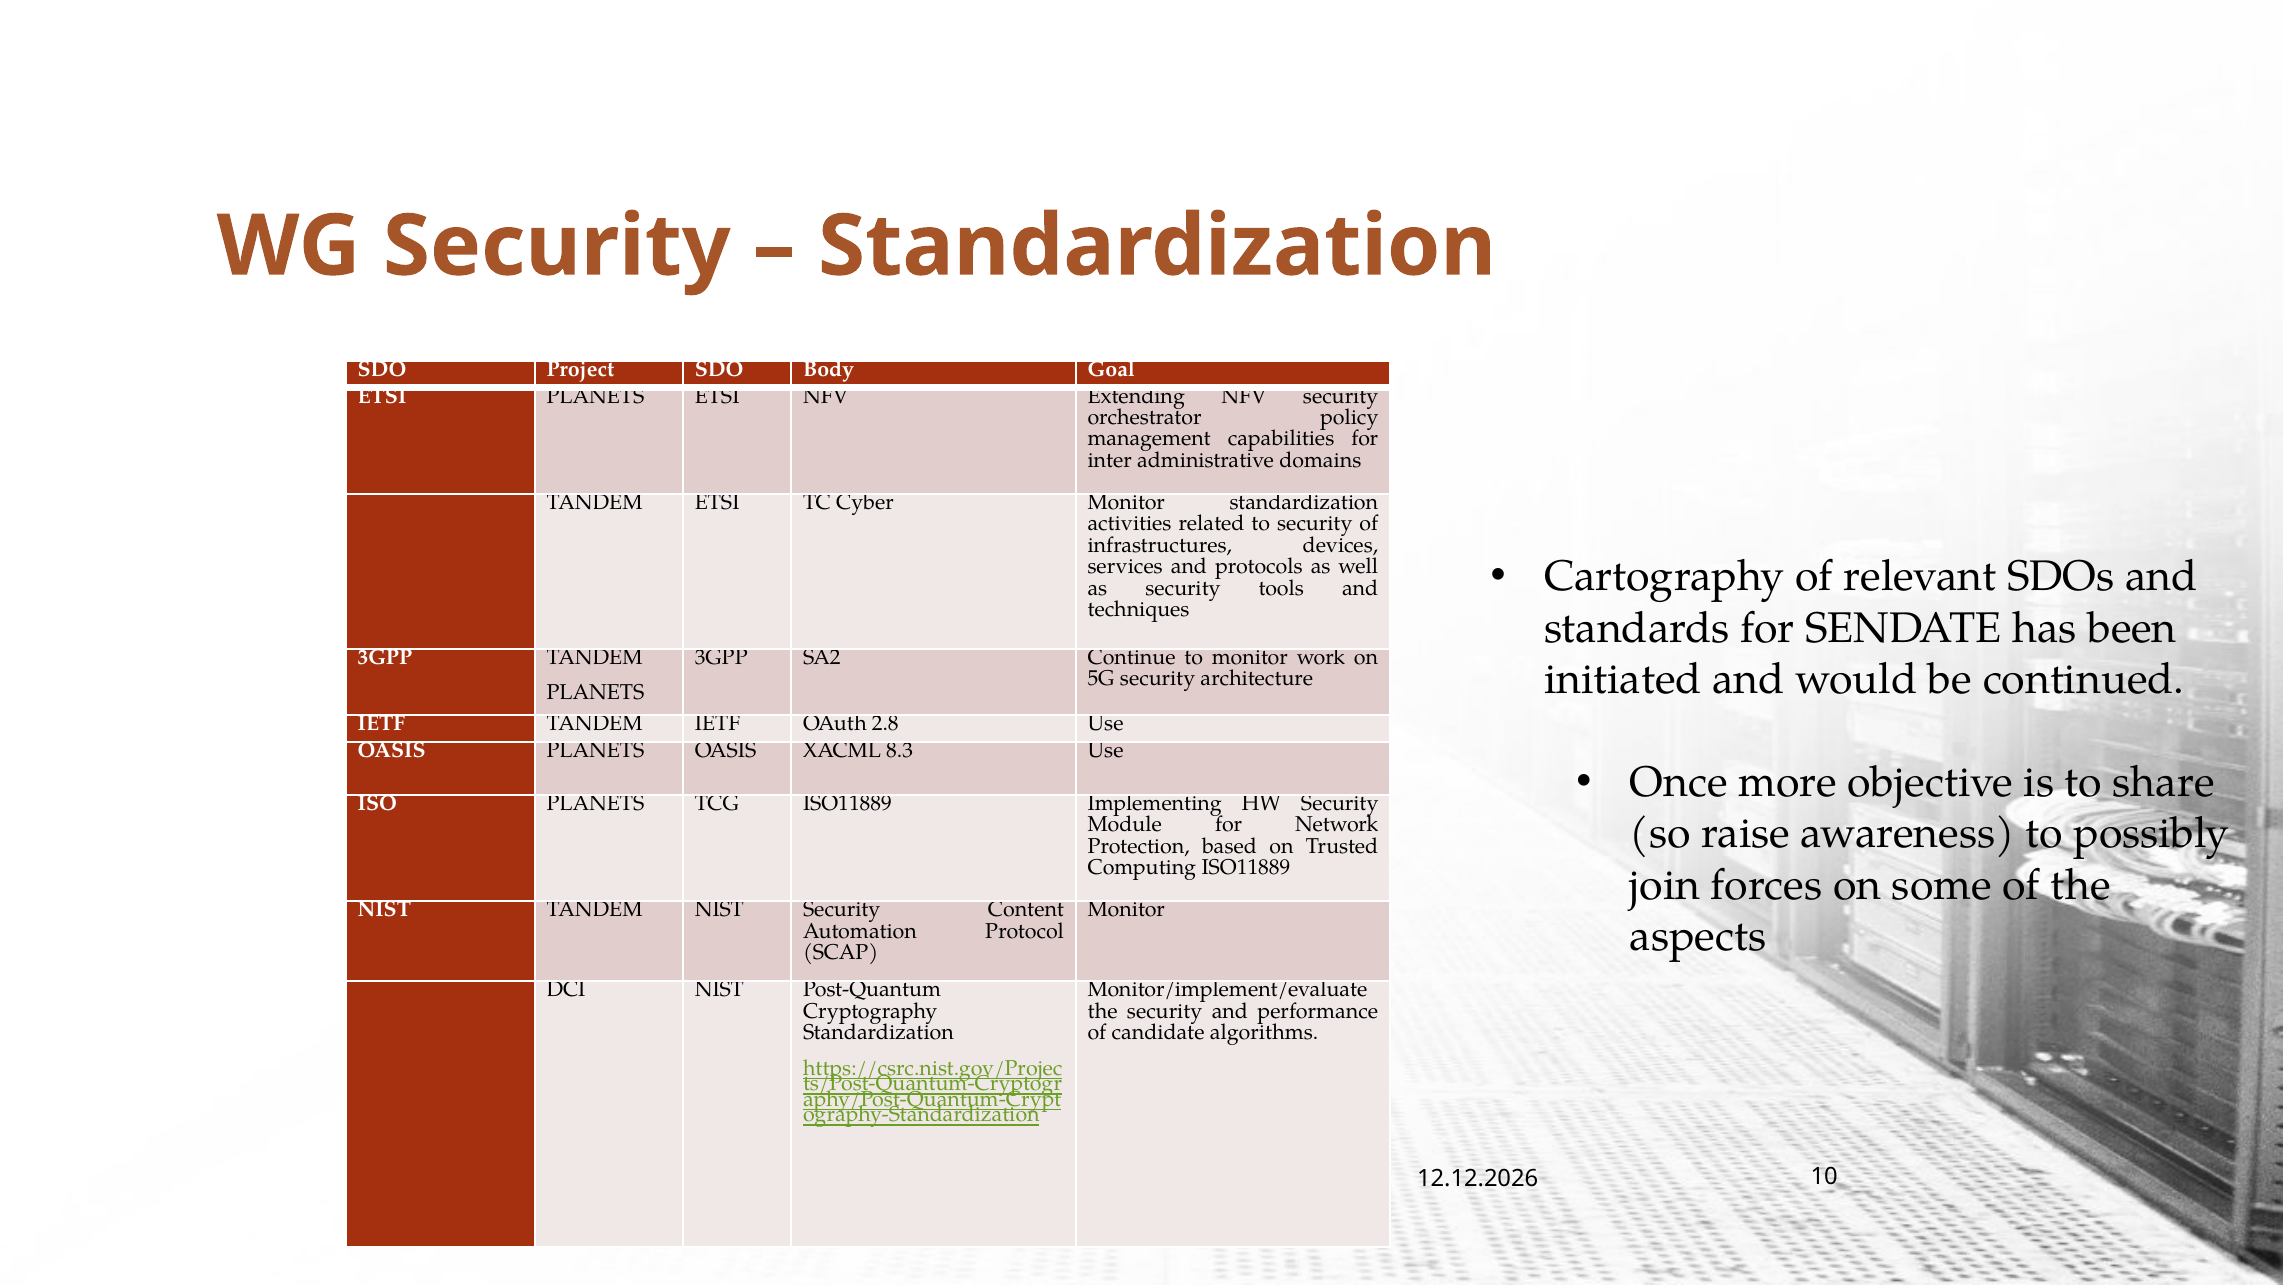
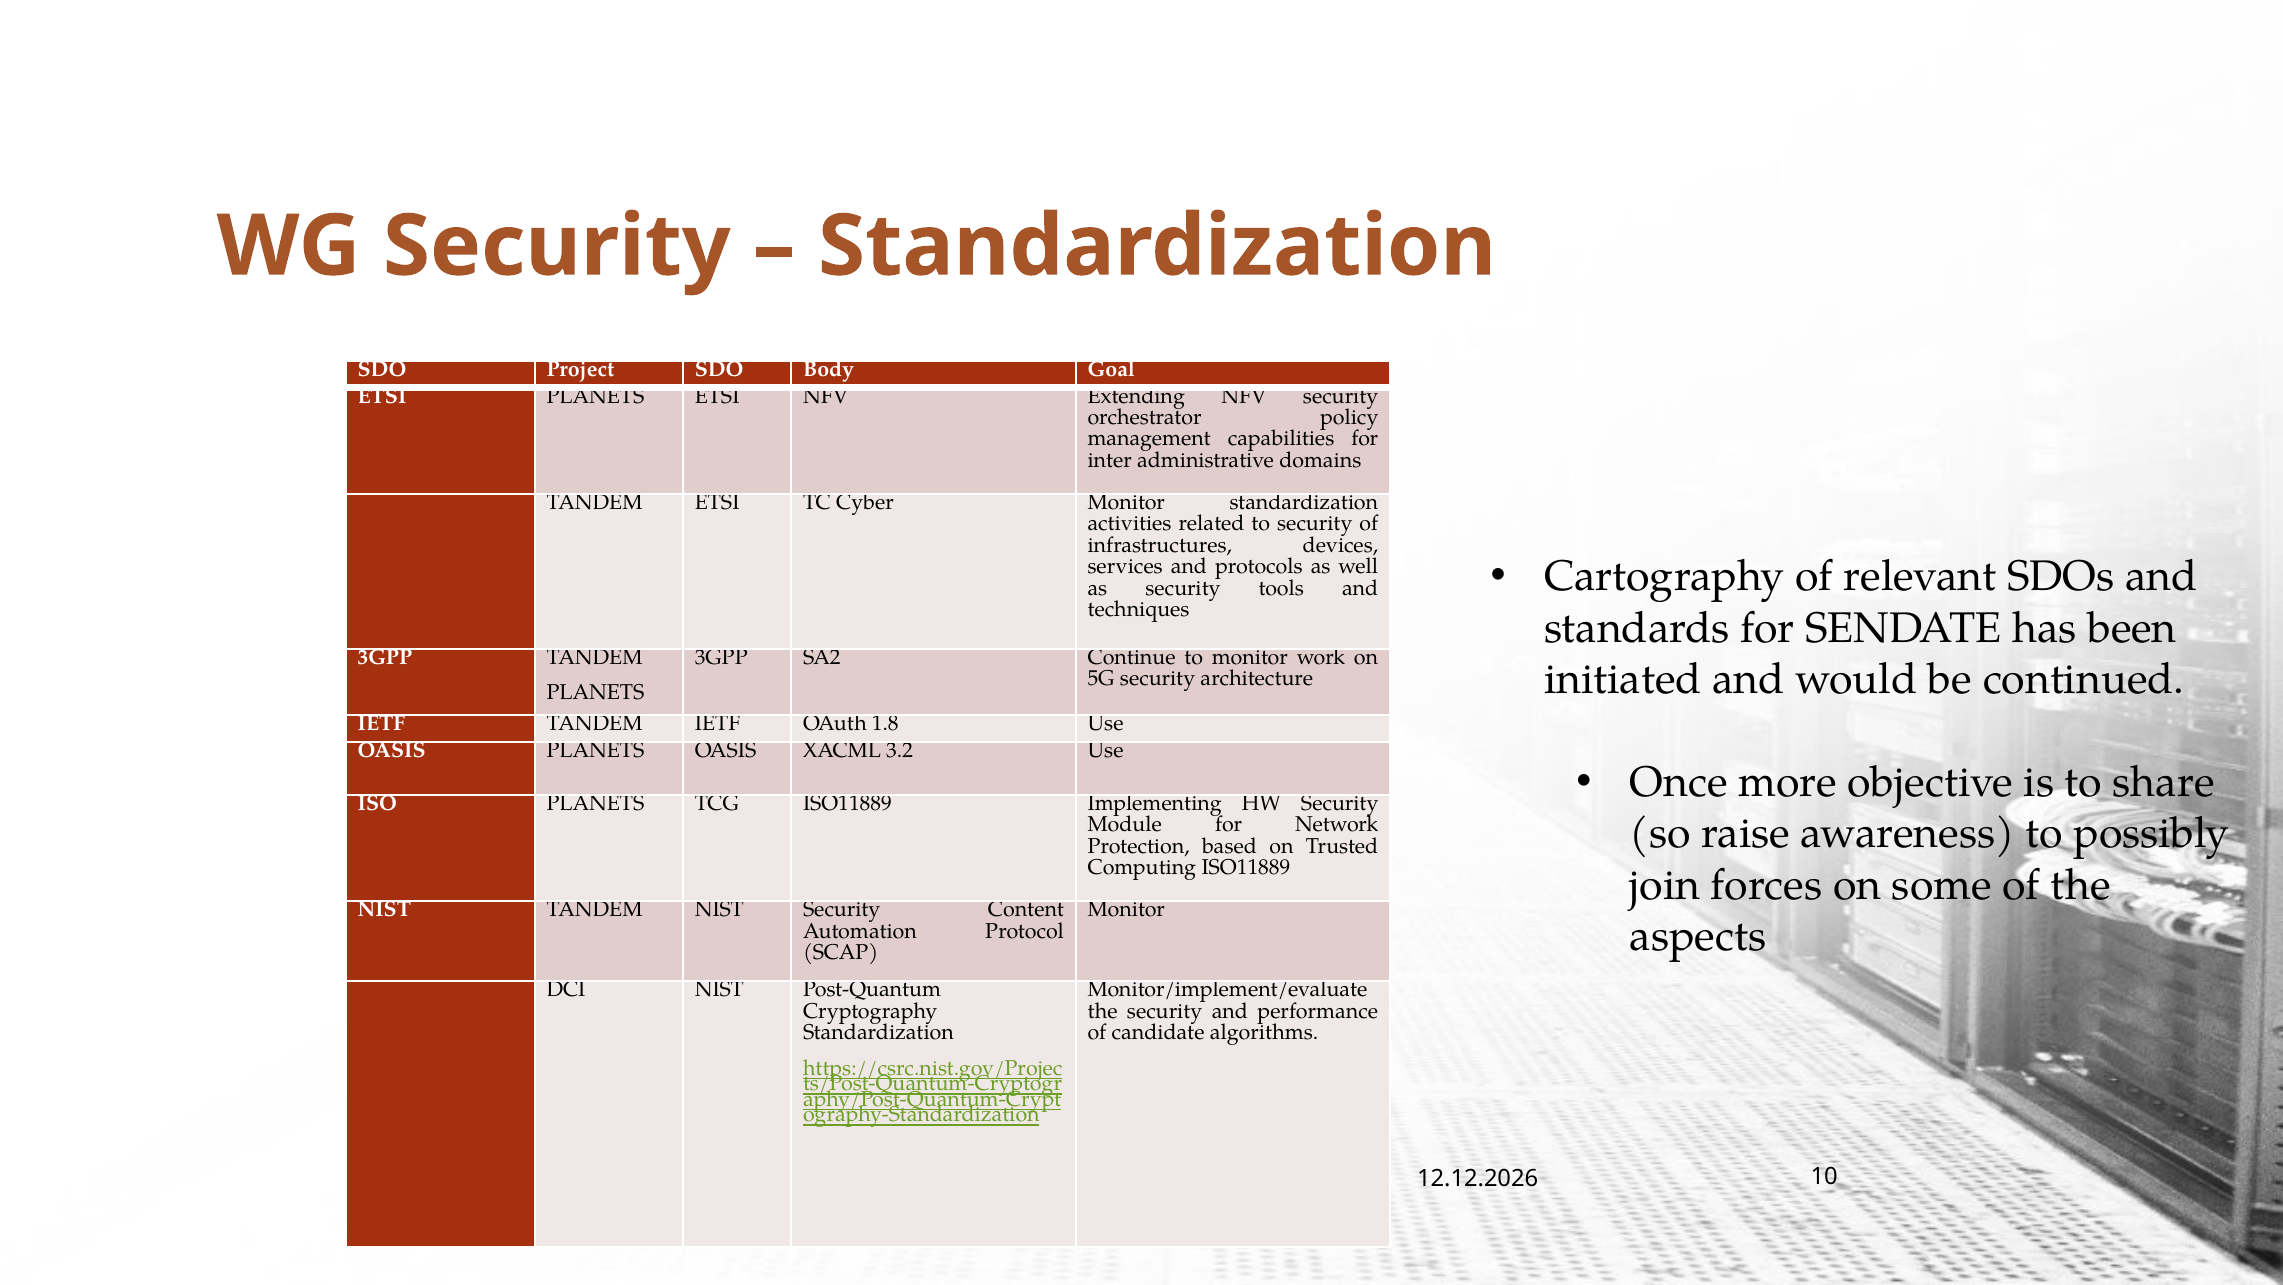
2.8: 2.8 -> 1.8 (885, 723)
8.3: 8.3 -> 3.2 (900, 750)
